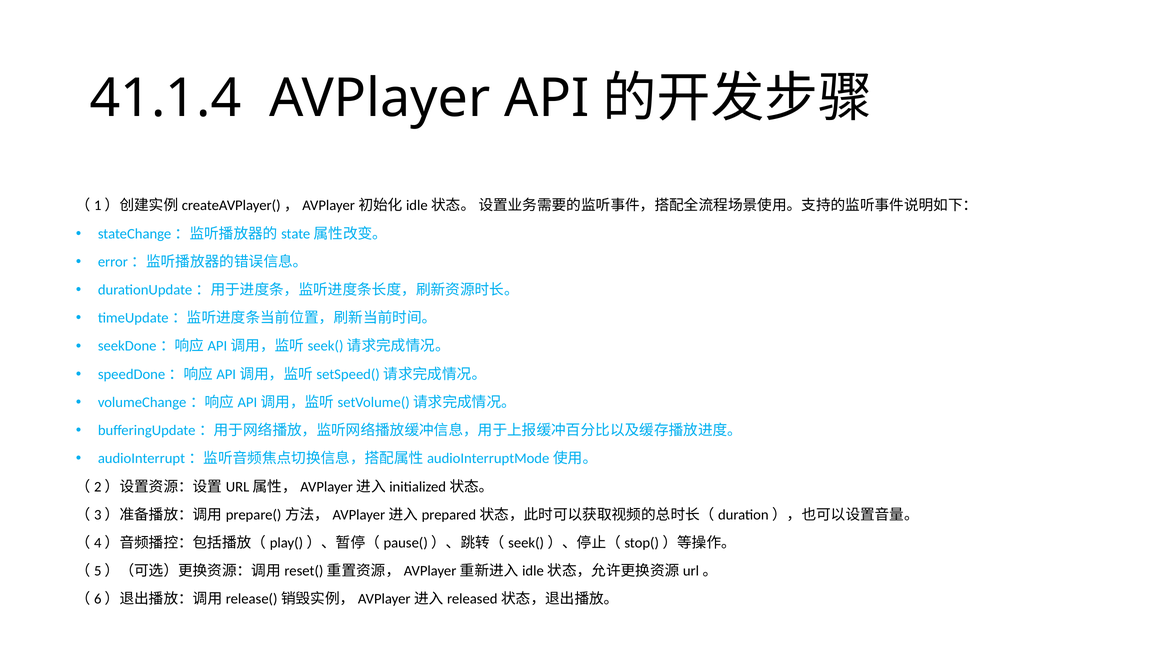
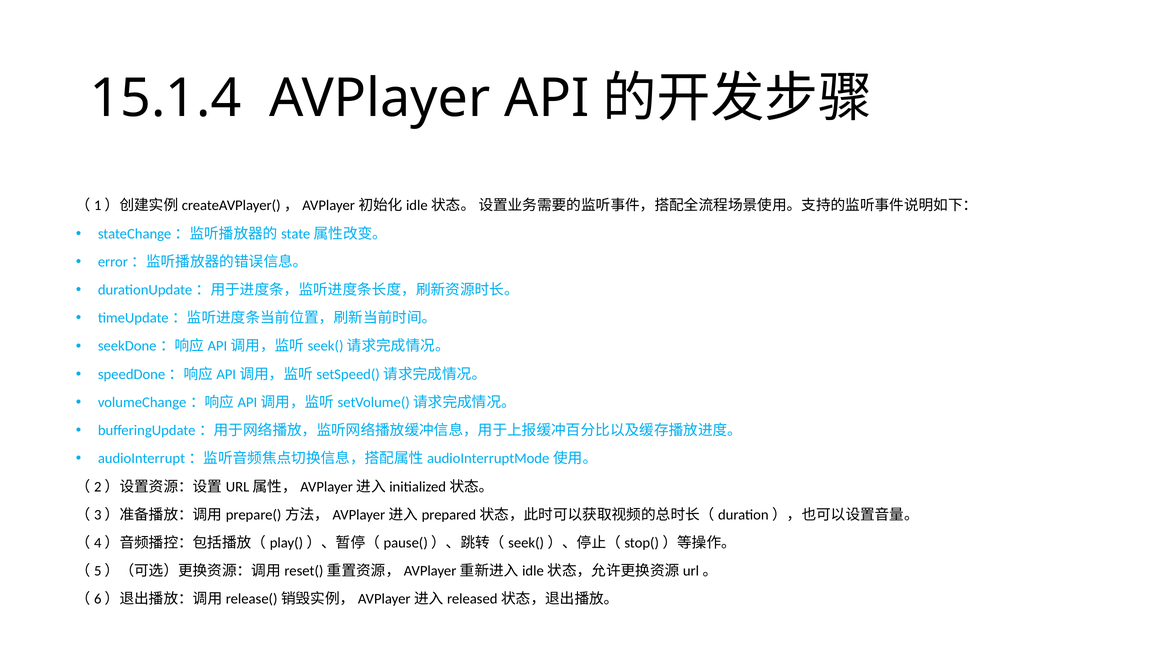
41.1.4: 41.1.4 -> 15.1.4 (165, 99)
